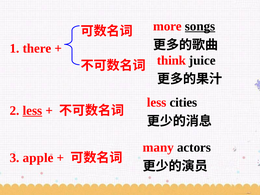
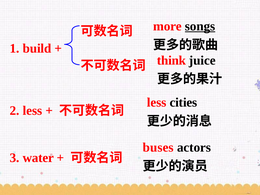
there: there -> build (37, 48)
less underline: present -> none (32, 111)
many: many -> buses (158, 147)
apple: apple -> water (38, 158)
